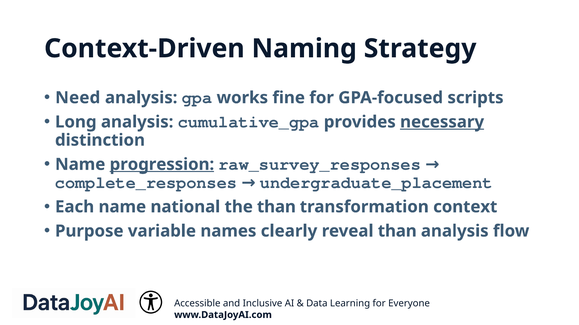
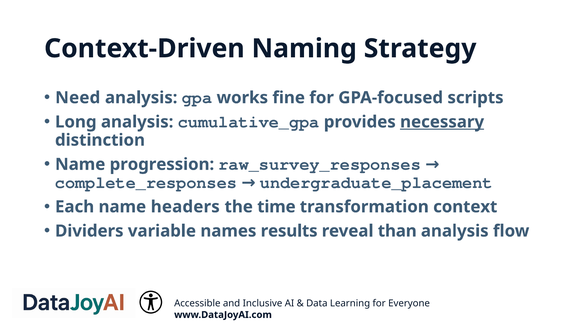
progression underline: present -> none (162, 165)
national: national -> headers (185, 207)
the than: than -> time (276, 207)
Purpose: Purpose -> Dividers (89, 231)
clearly: clearly -> results (289, 231)
